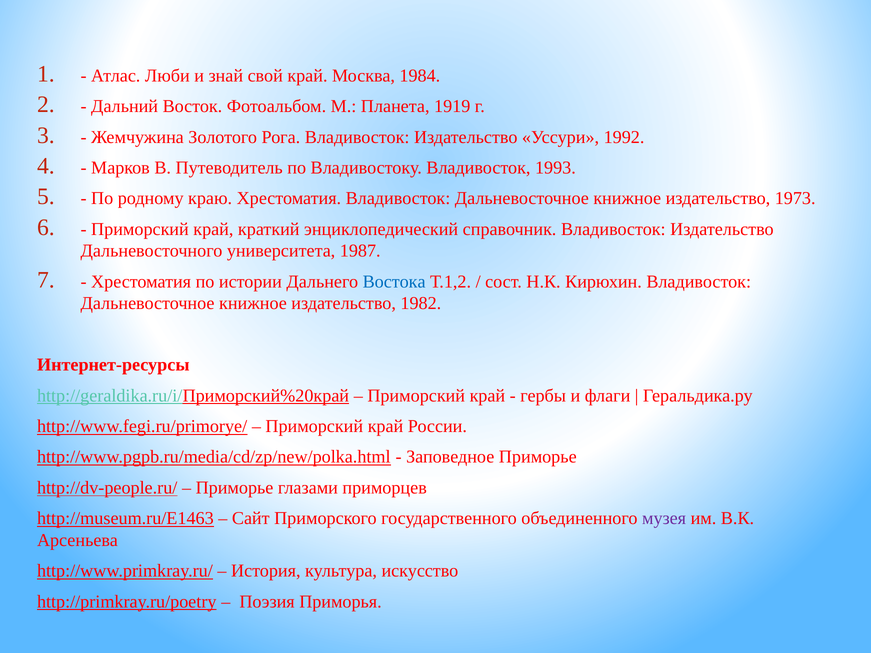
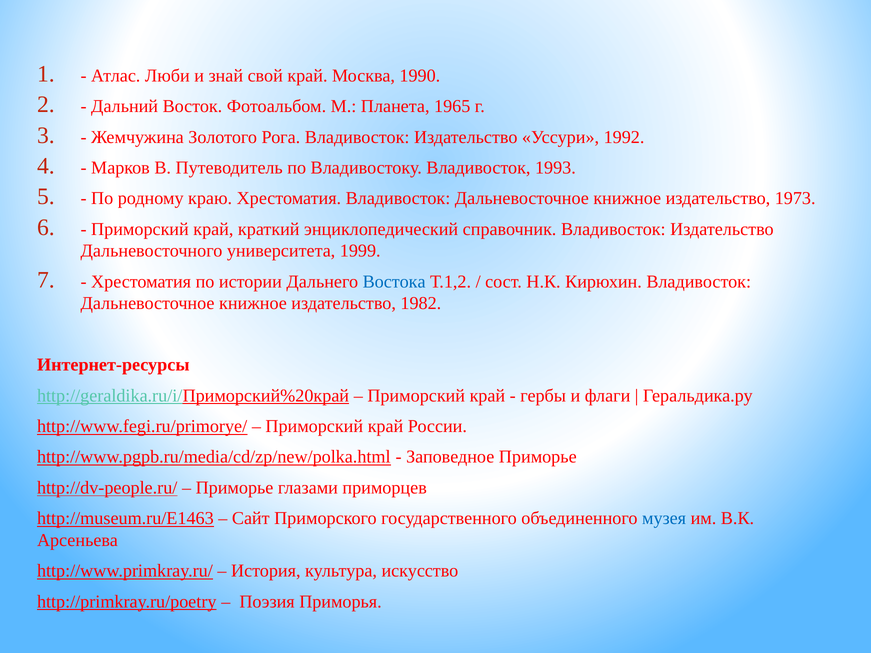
1984: 1984 -> 1990 (420, 76)
1919: 1919 -> 1965 (452, 106)
1987: 1987 -> 1999 (360, 251)
музея colour: purple -> blue (664, 519)
